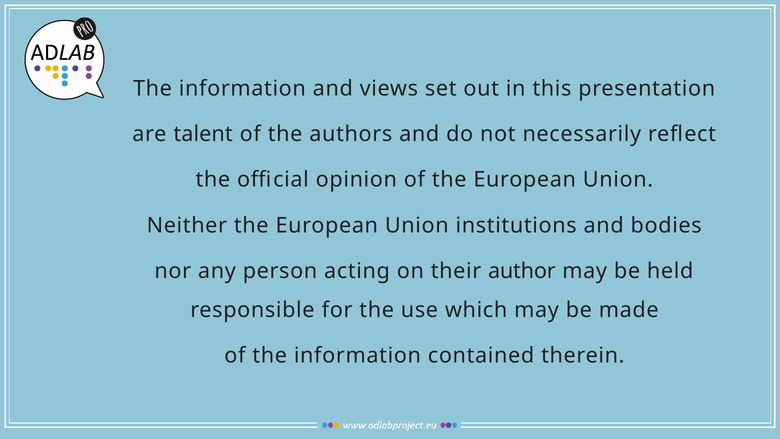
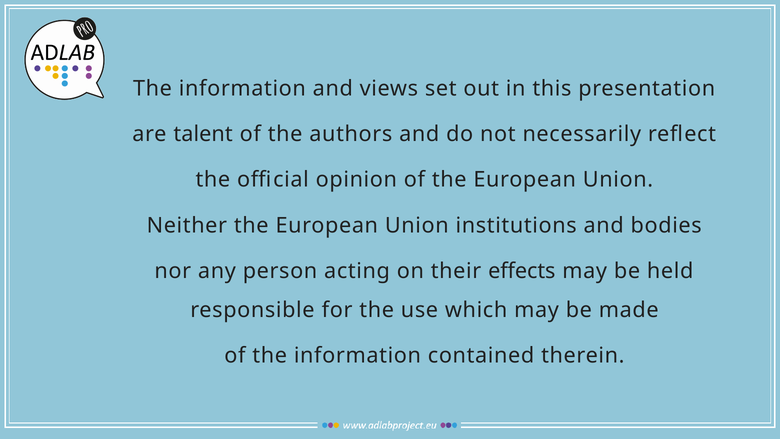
author: author -> effects (522, 271)
